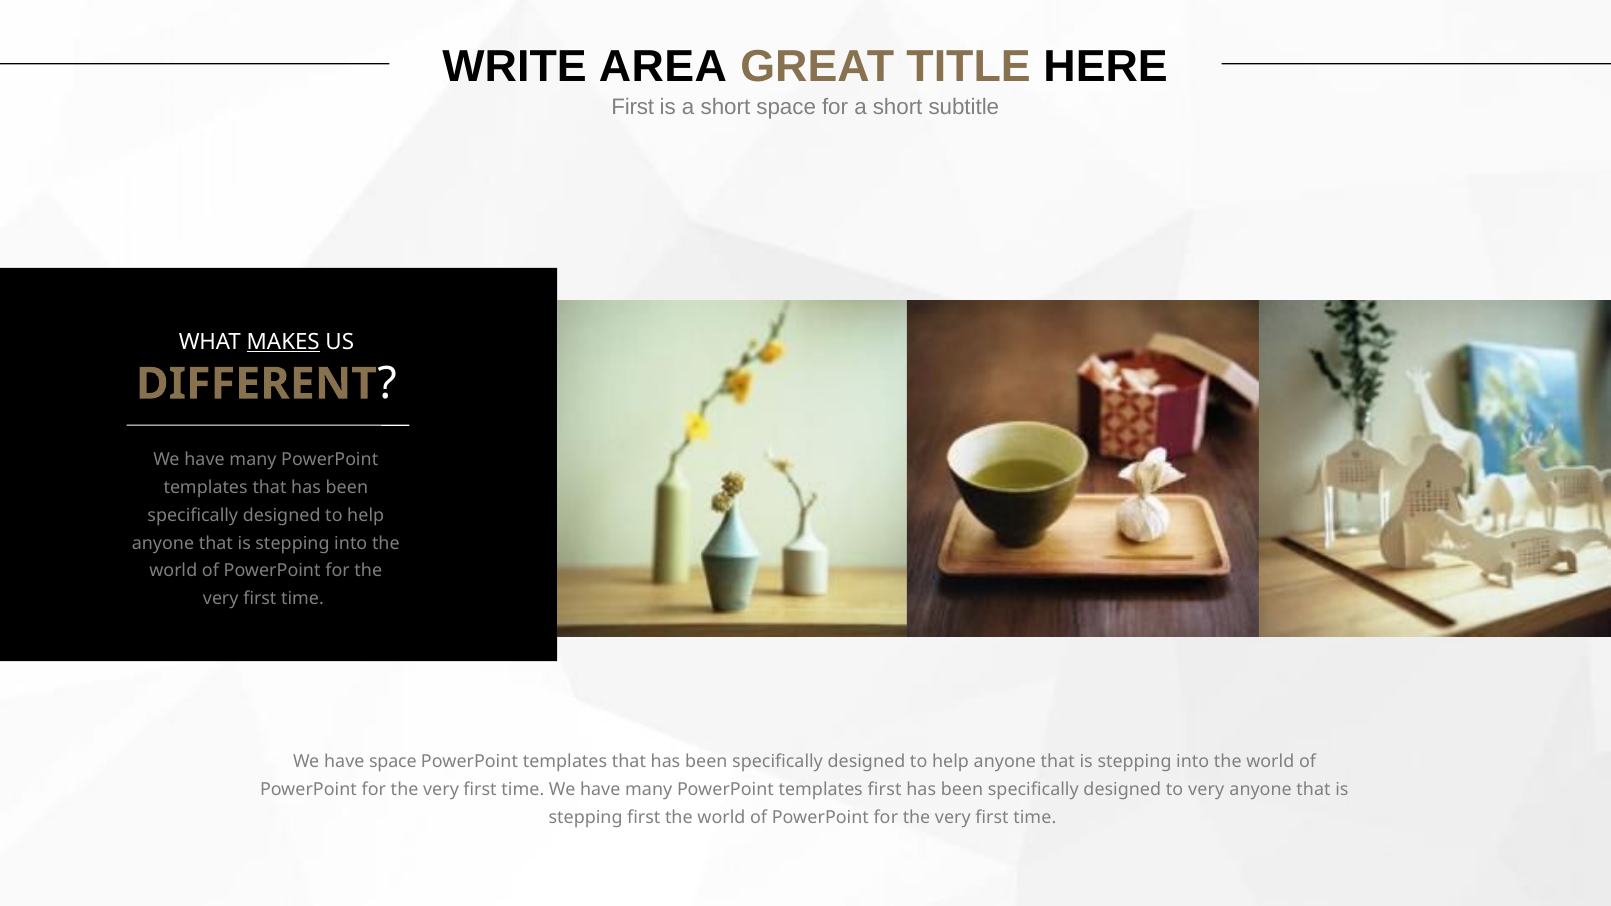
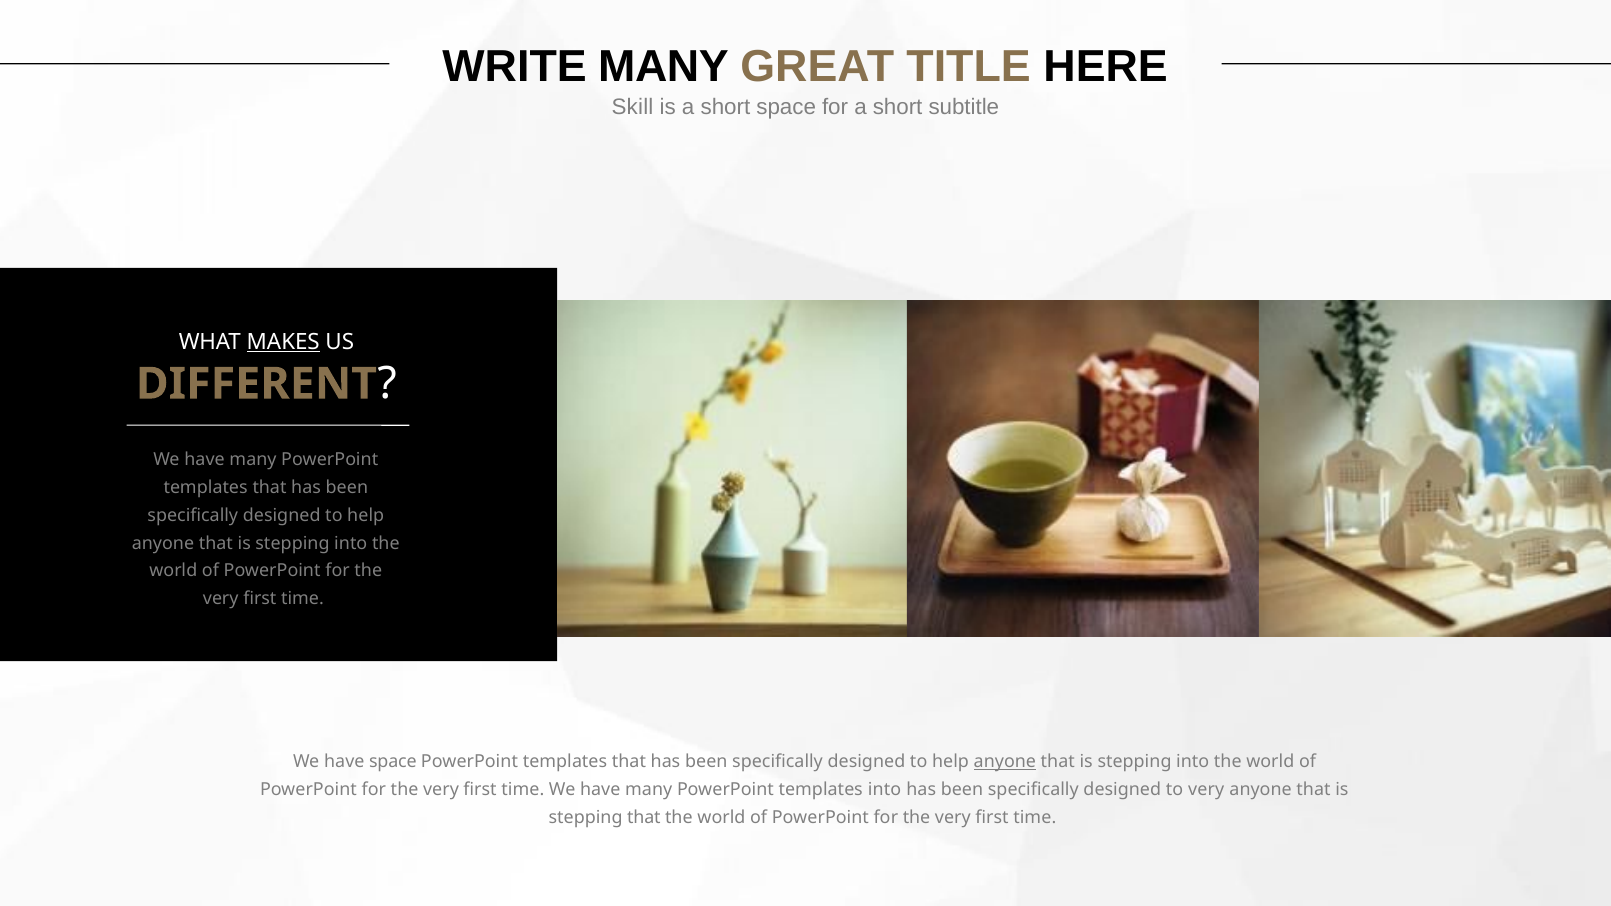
WRITE AREA: AREA -> MANY (663, 67)
First: First -> Skill (632, 107)
anyone underline: none -> present (1005, 762)
templates first: first -> into (885, 790)
stepping first: first -> that (644, 818)
